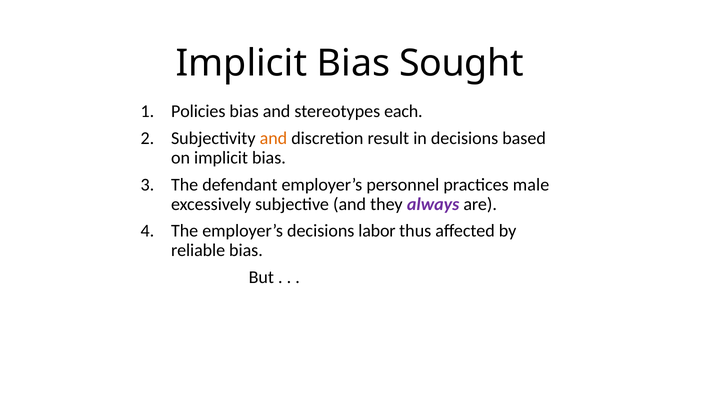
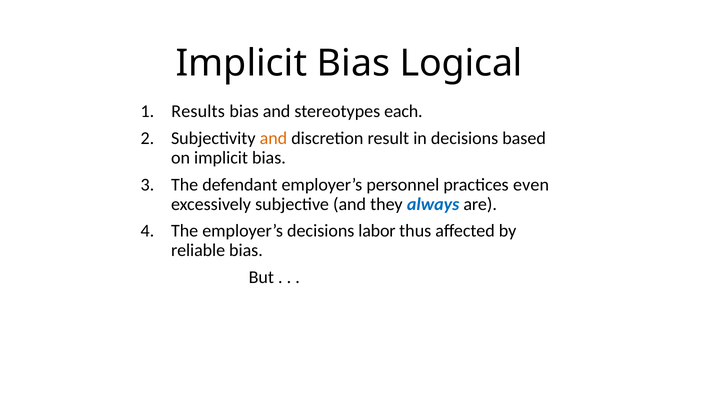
Sought: Sought -> Logical (461, 63)
Policies: Policies -> Results (198, 111)
male: male -> even (531, 185)
always colour: purple -> blue (433, 204)
